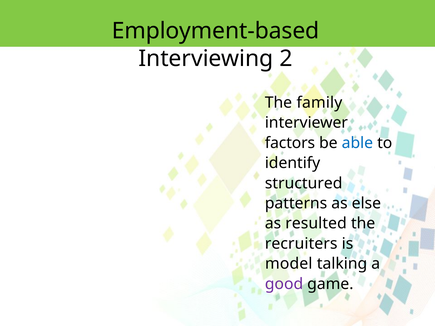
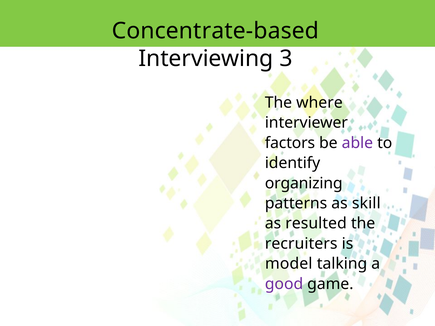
Employment-based: Employment-based -> Concentrate-based (215, 31)
2: 2 -> 3 (286, 59)
family: family -> where (319, 103)
able colour: blue -> purple (357, 143)
structured: structured -> organizing (304, 183)
else: else -> skill (366, 203)
